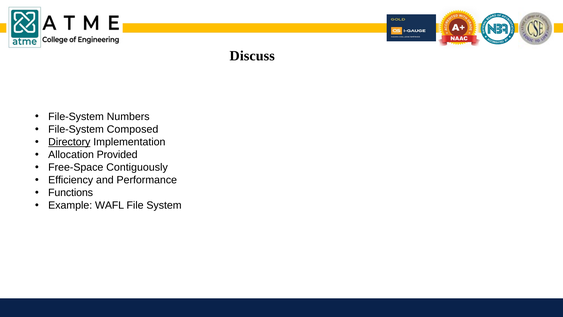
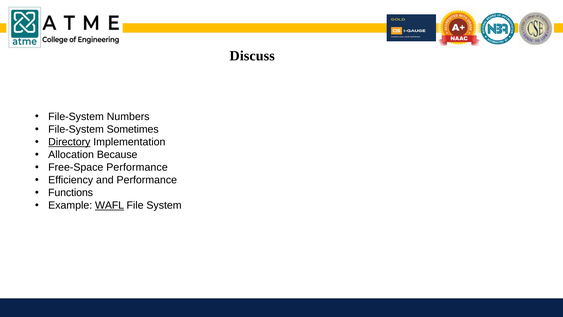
Composed: Composed -> Sometimes (133, 129)
Provided: Provided -> Because (117, 155)
Free-Space Contiguously: Contiguously -> Performance (137, 167)
WAFL underline: none -> present (110, 205)
